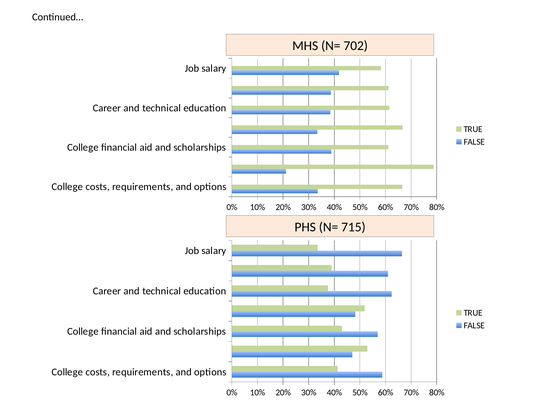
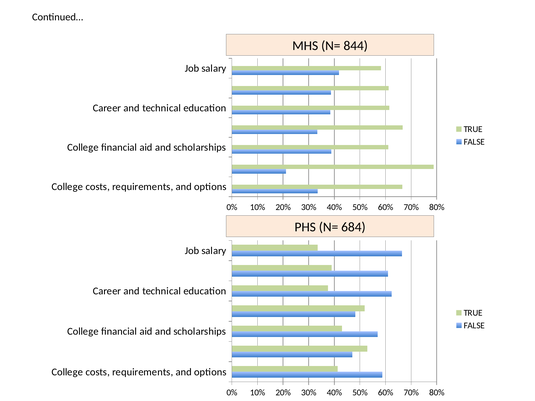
702: 702 -> 844 (356, 46)
715: 715 -> 684 (353, 227)
